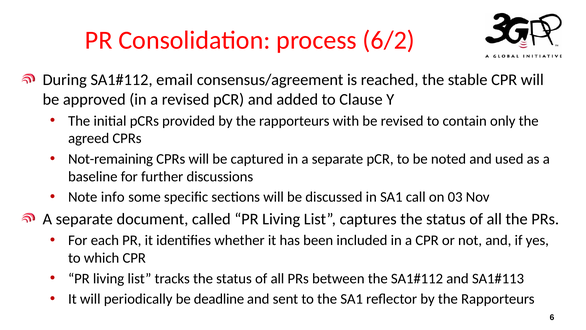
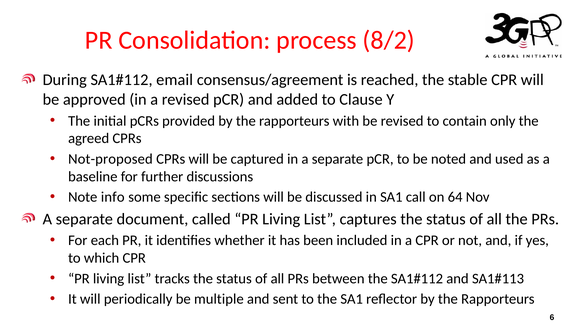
6/2: 6/2 -> 8/2 (389, 40)
Not-remaining: Not-remaining -> Not-proposed (110, 159)
03: 03 -> 64 (455, 197)
deadline: deadline -> multiple (219, 299)
